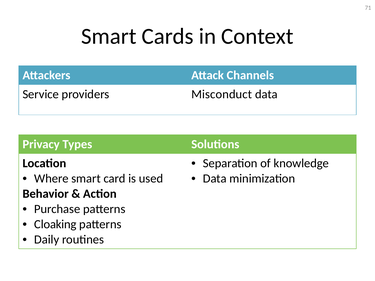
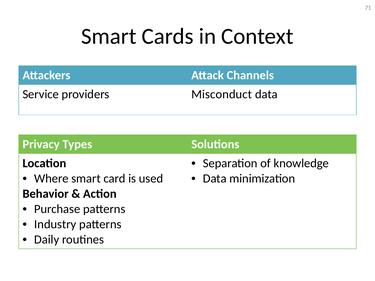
Cloaking: Cloaking -> Industry (55, 224)
